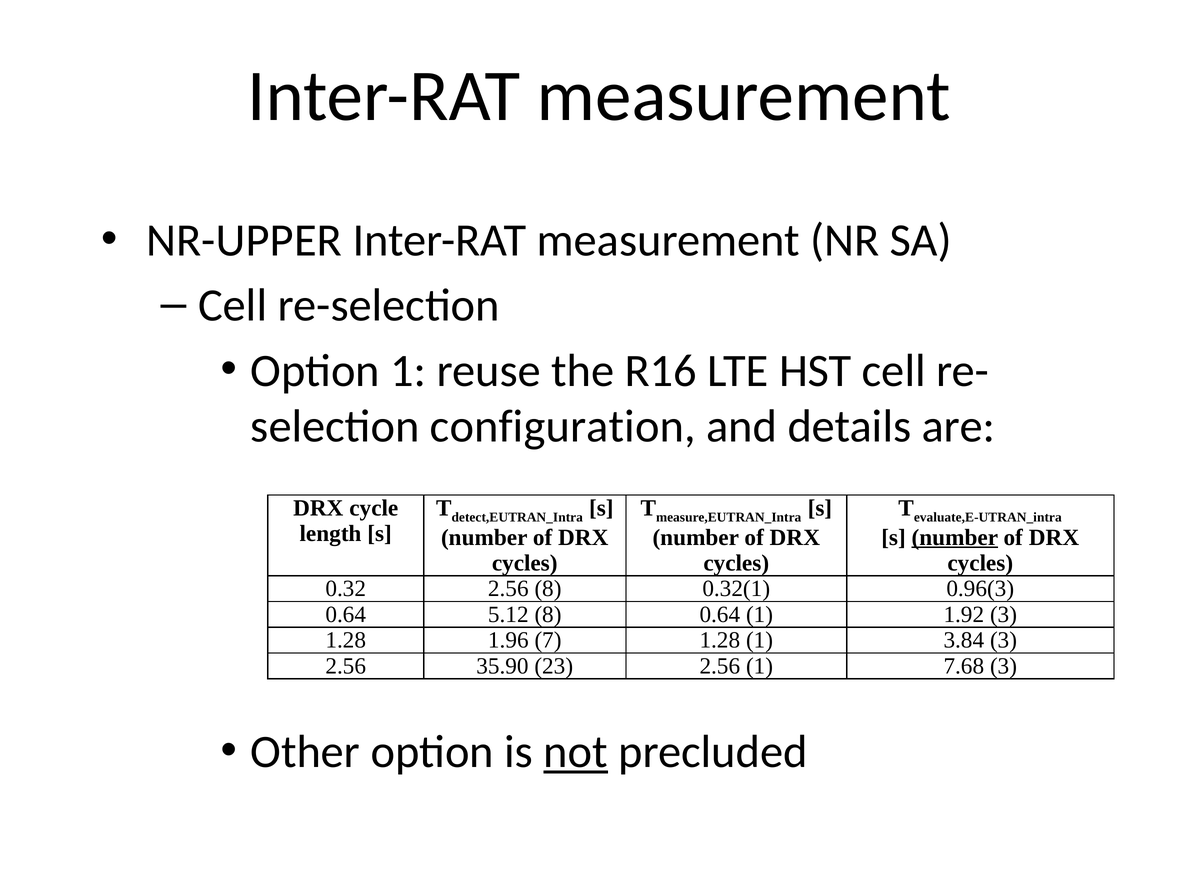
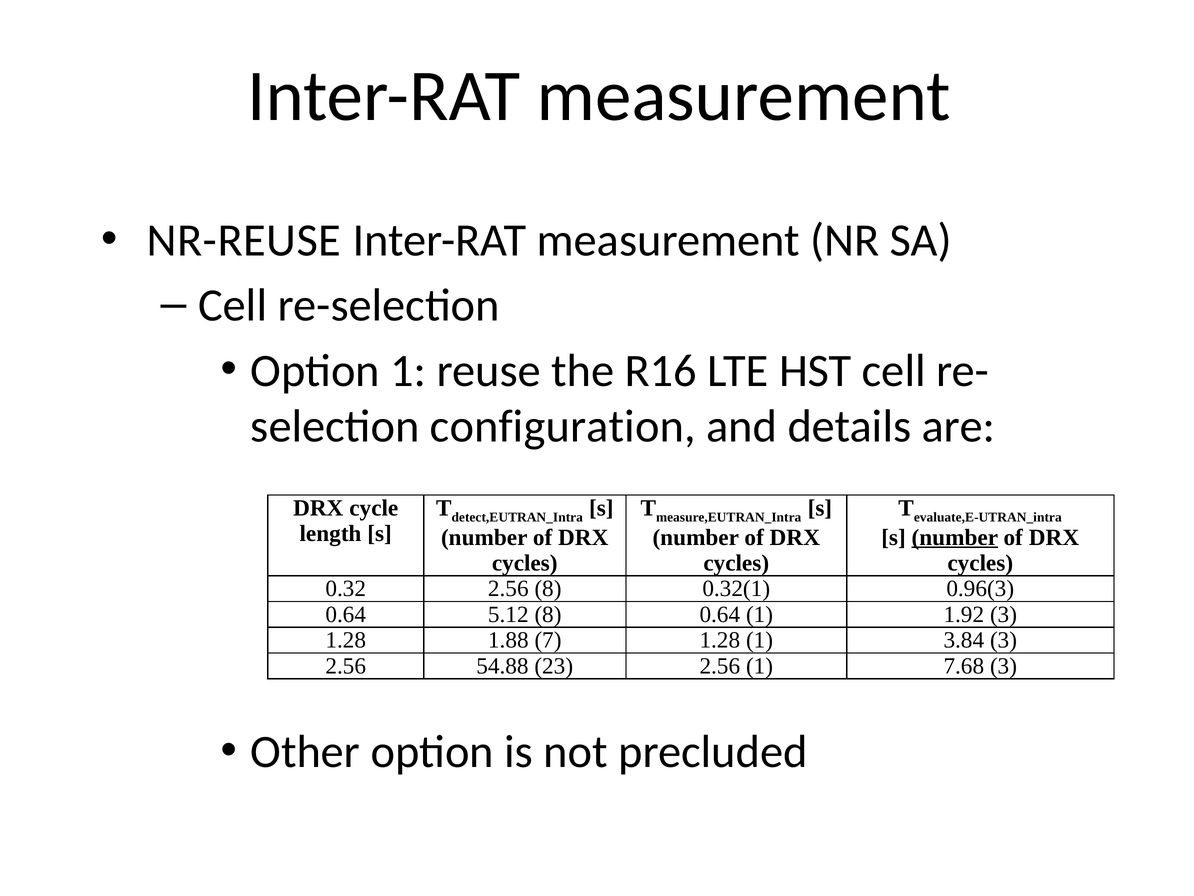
NR-UPPER: NR-UPPER -> NR-REUSE (244, 240)
1.96: 1.96 -> 1.88 (508, 640)
35.90: 35.90 -> 54.88 (502, 666)
not underline: present -> none (576, 752)
